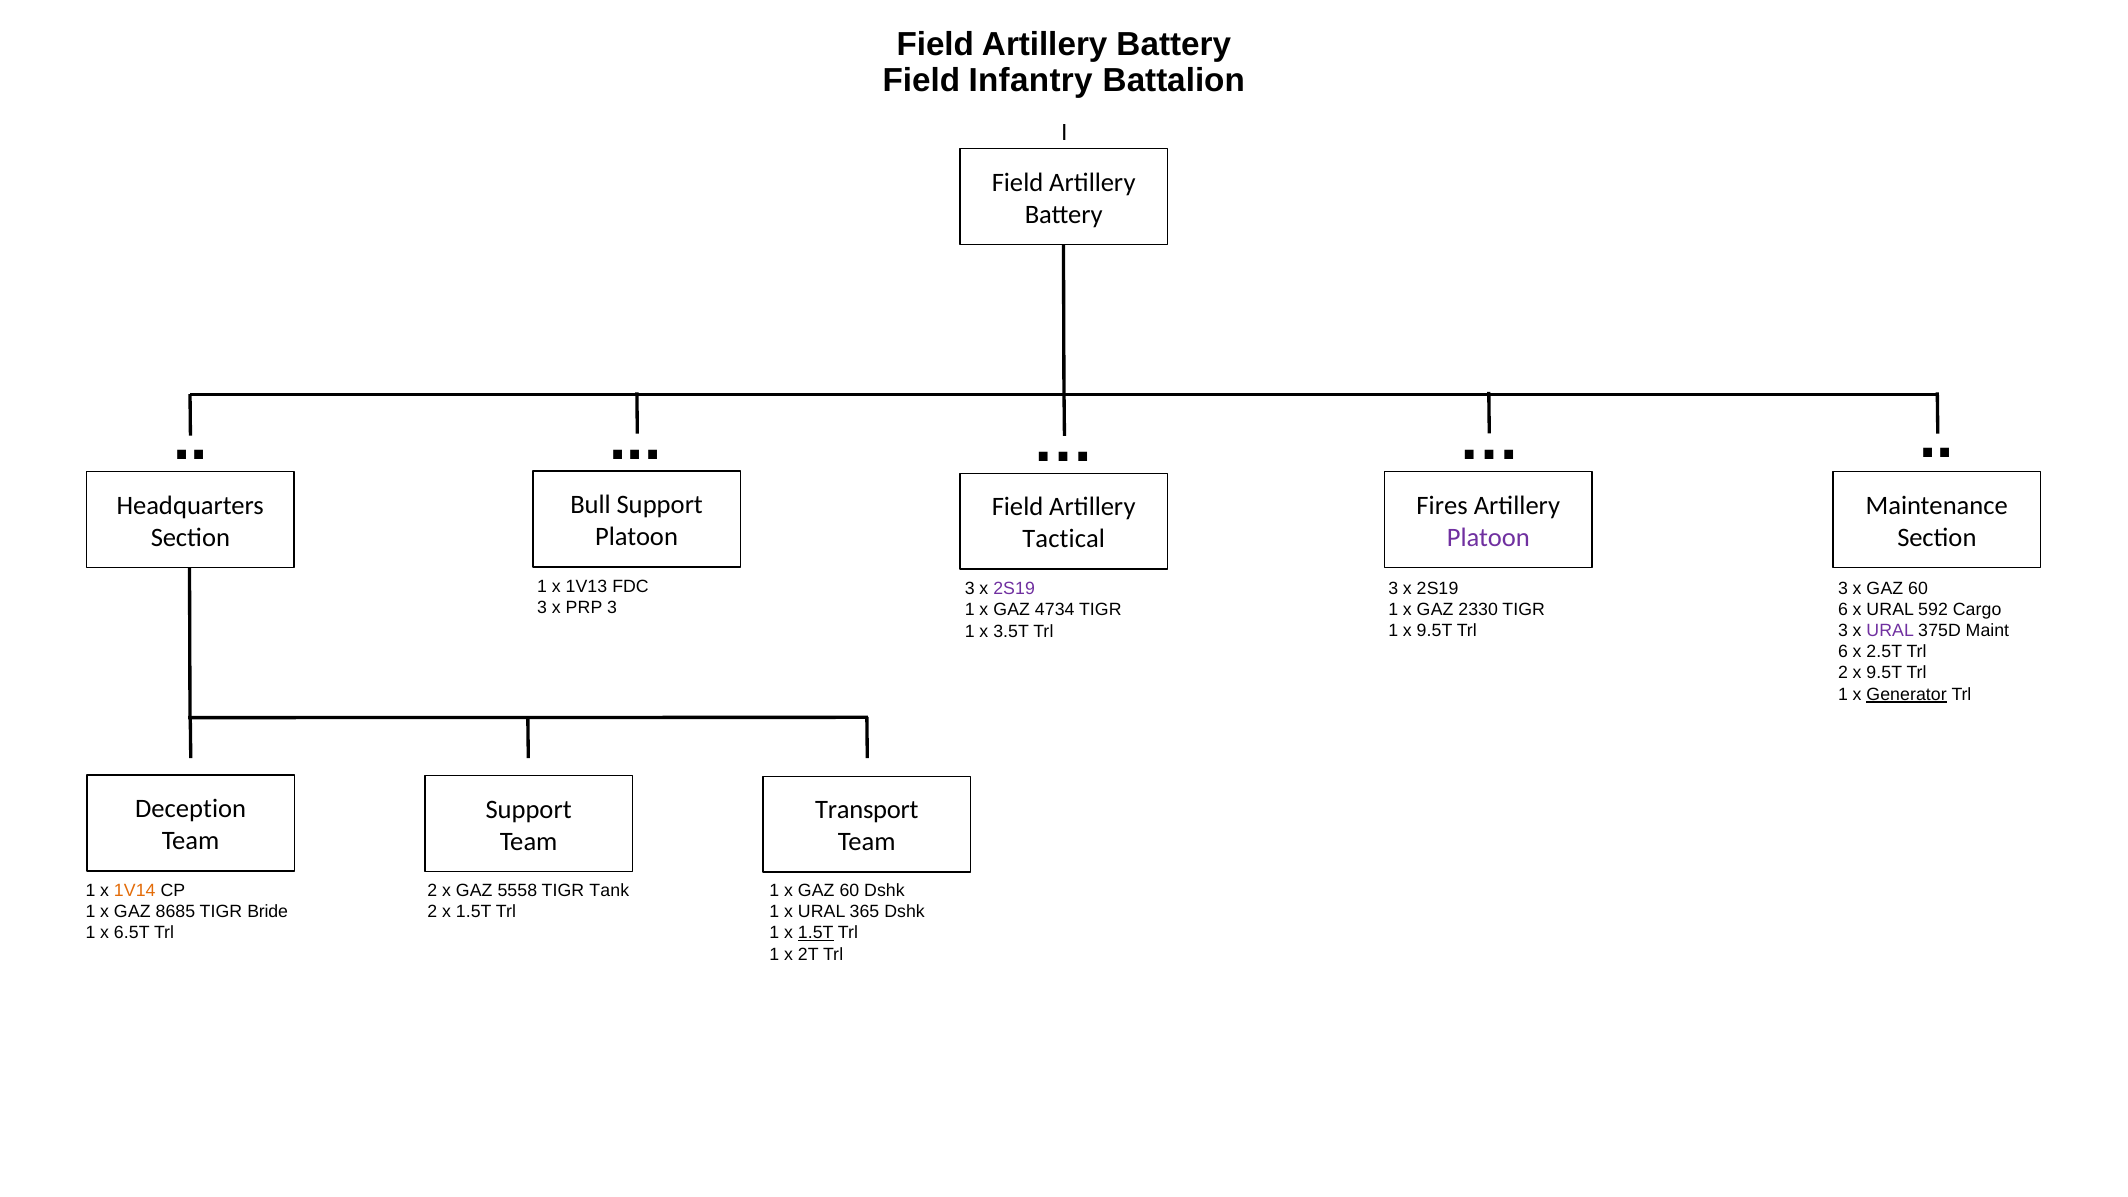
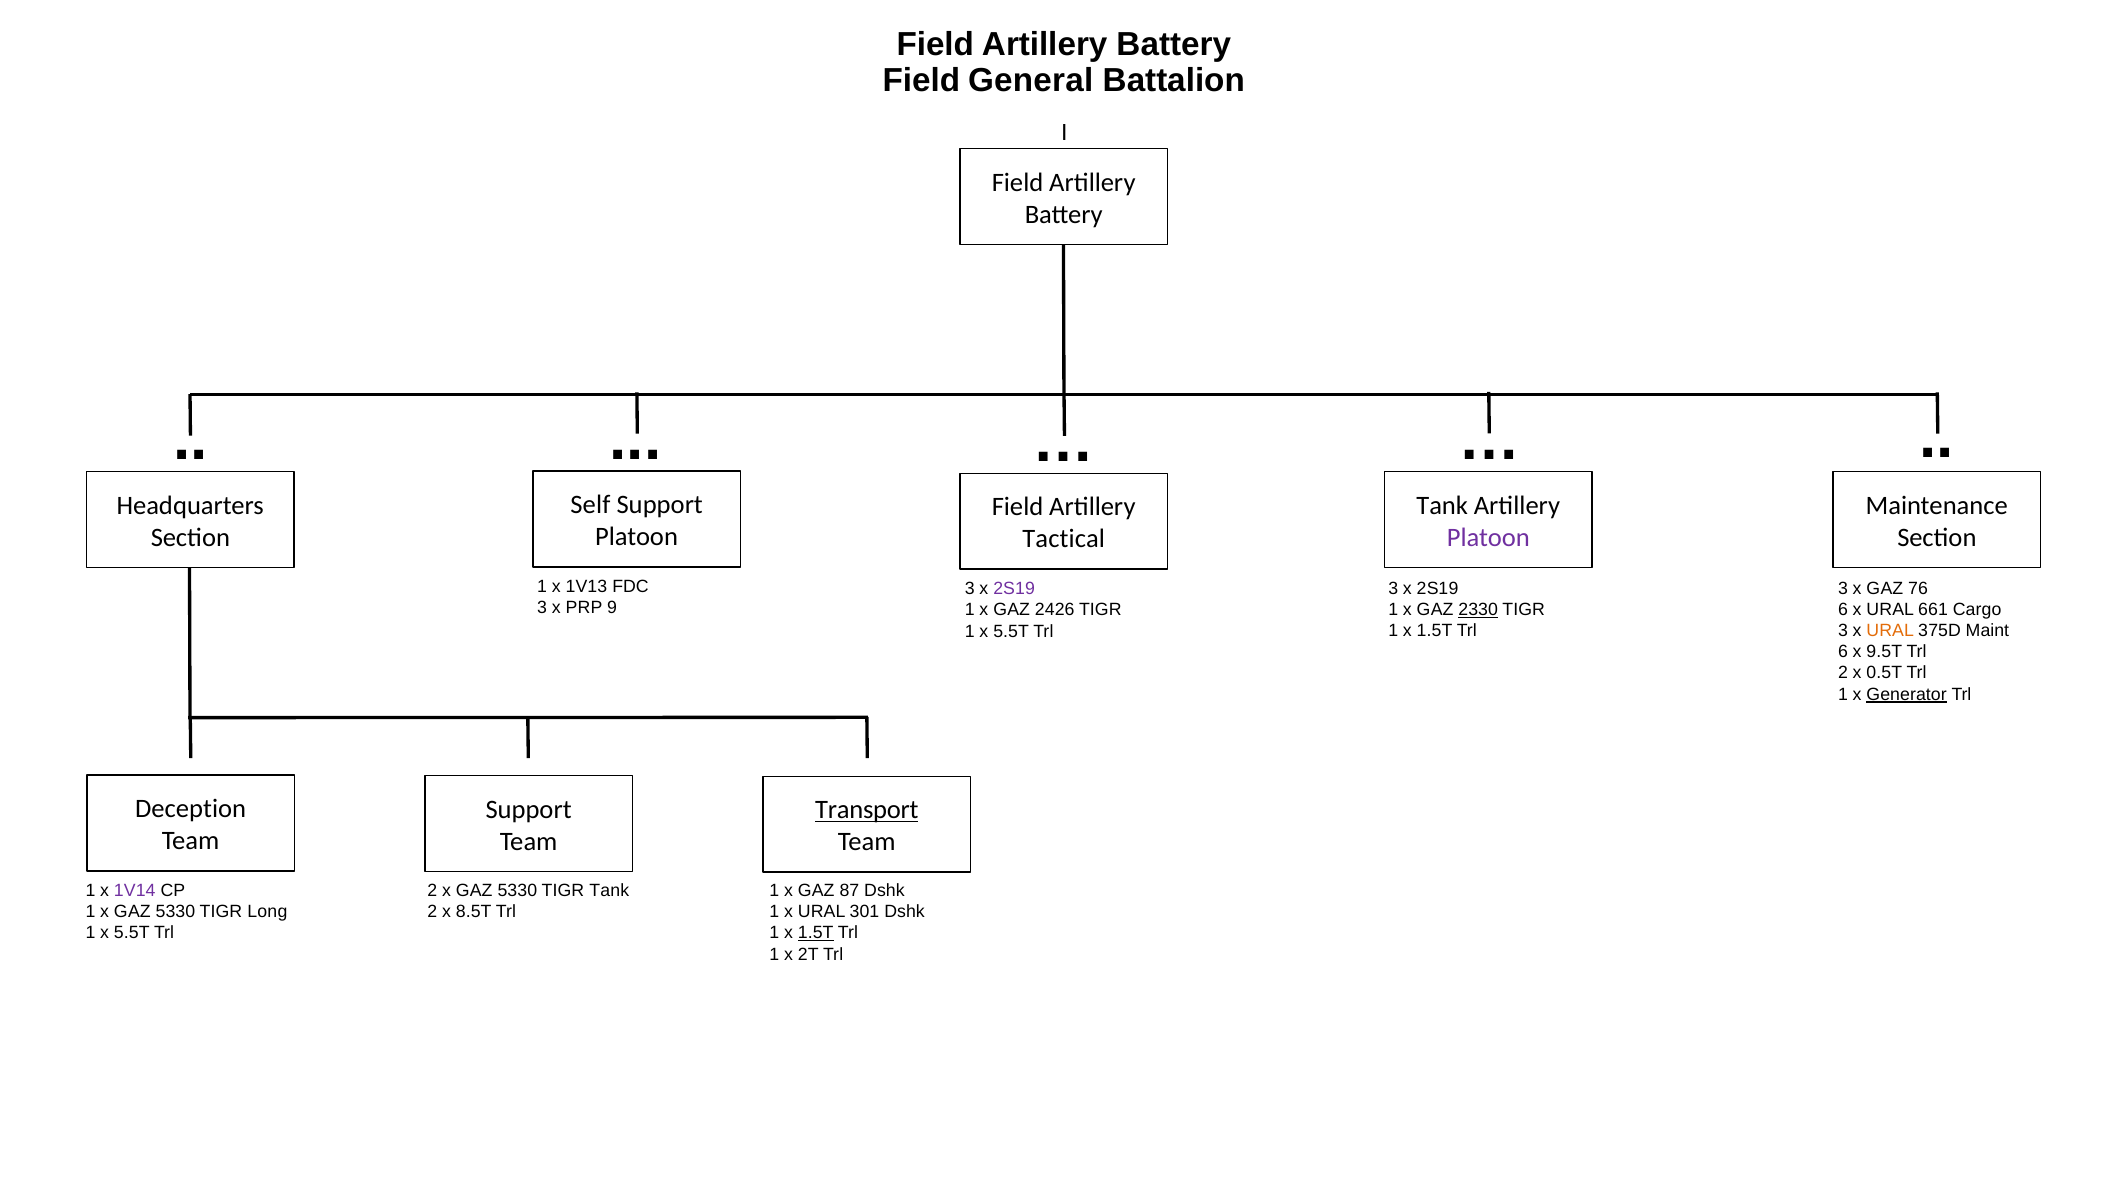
Infantry: Infantry -> General (1031, 81)
Bull: Bull -> Self (590, 505)
Fires: Fires -> Tank (1442, 506)
3 x GAZ 60: 60 -> 76 (1918, 588)
PRP 3: 3 -> 9 (612, 608)
2330 underline: none -> present (1478, 609)
592: 592 -> 661 (1933, 609)
4734: 4734 -> 2426 (1055, 610)
9.5T: 9.5T -> 1.5T (1435, 631)
URAL colour: purple -> orange (1890, 631)
3.5T: 3.5T -> 5.5T (1011, 631)
2.5T: 2.5T -> 9.5T (1884, 652)
2 x 9.5T: 9.5T -> 0.5T (1884, 673)
Transport underline: none -> present (867, 810)
1V14 colour: orange -> purple (135, 891)
2 x GAZ 5558: 5558 -> 5330 (517, 891)
1 x GAZ 60: 60 -> 87 (849, 891)
1 x GAZ 8685: 8685 -> 5330 (175, 912)
Bride: Bride -> Long (267, 912)
2 x 1.5T: 1.5T -> 8.5T (474, 912)
365: 365 -> 301 (864, 912)
6.5T: 6.5T -> 5.5T (132, 933)
